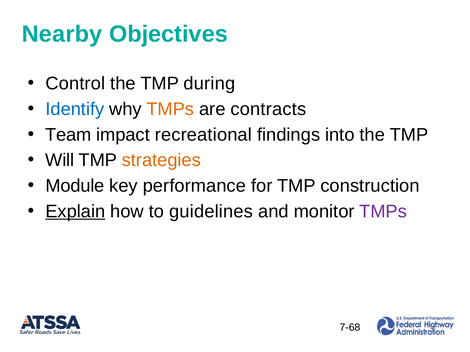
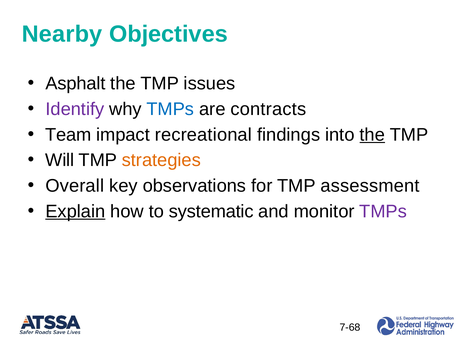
Control: Control -> Asphalt (75, 84)
during: during -> issues (210, 84)
Identify colour: blue -> purple (75, 109)
TMPs colour: orange -> blue (170, 109)
the underline: none -> present (372, 135)
Module: Module -> Overall (75, 186)
performance: performance -> observations (194, 186)
construction: construction -> assessment (370, 186)
guidelines: guidelines -> systematic (211, 212)
